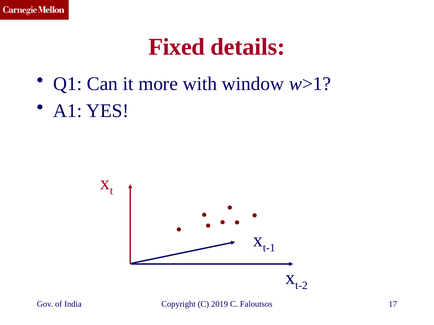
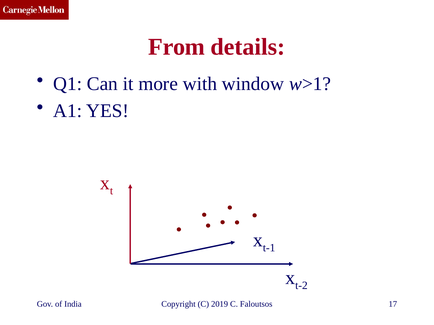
Fixed: Fixed -> From (177, 47)
